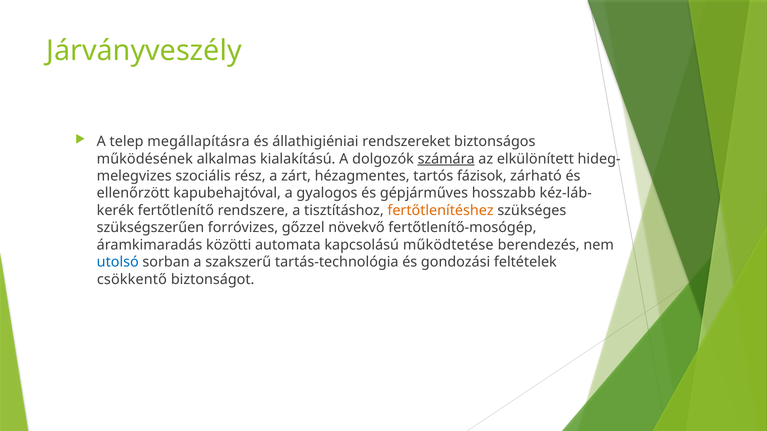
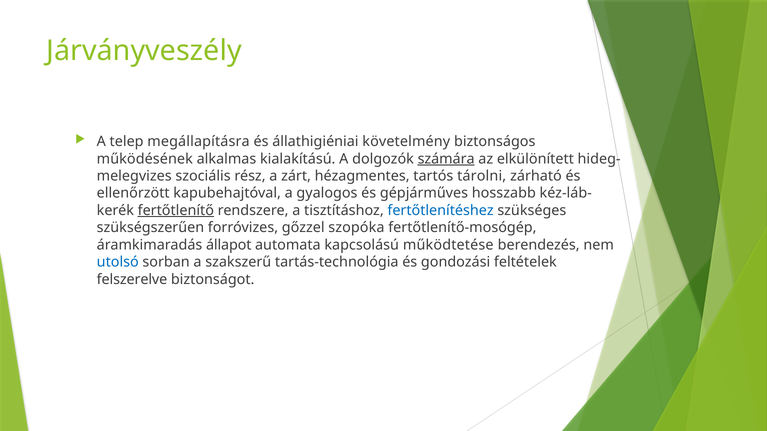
rendszereket: rendszereket -> követelmény (406, 142)
fázisok: fázisok -> tárolni (482, 176)
fertőtlenítő underline: none -> present (176, 211)
fertőtlenítéshez colour: orange -> blue (441, 211)
növekvő: növekvő -> szopóka (356, 228)
közötti: közötti -> állapot (229, 245)
csökkentő: csökkentő -> felszerelve (132, 280)
